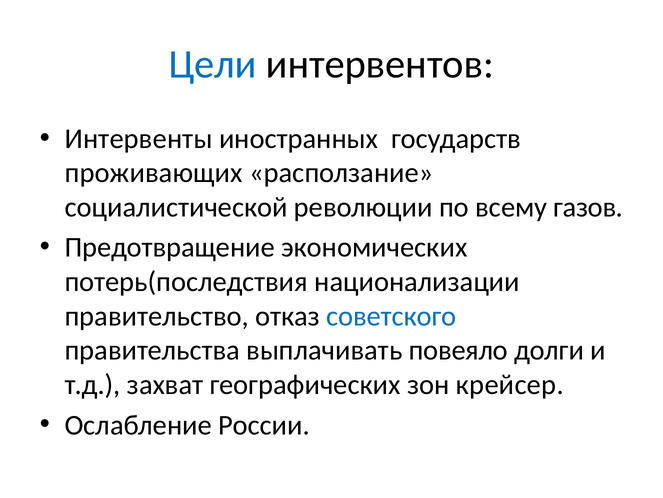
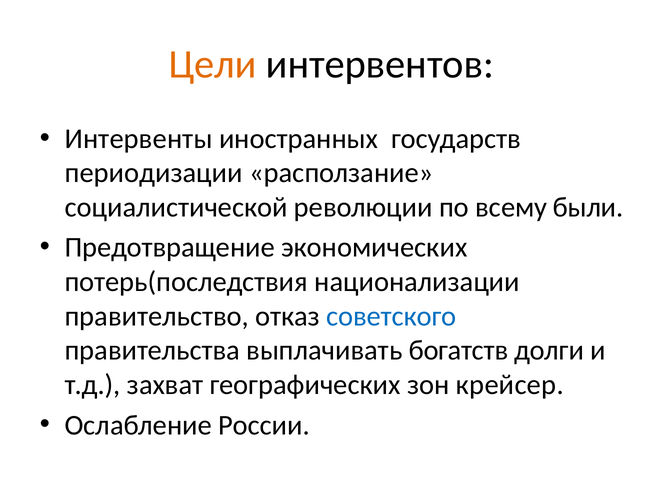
Цели colour: blue -> orange (213, 64)
проживающих: проживающих -> периодизации (154, 173)
газов: газов -> были (588, 207)
повеяло: повеяло -> богатств (458, 350)
